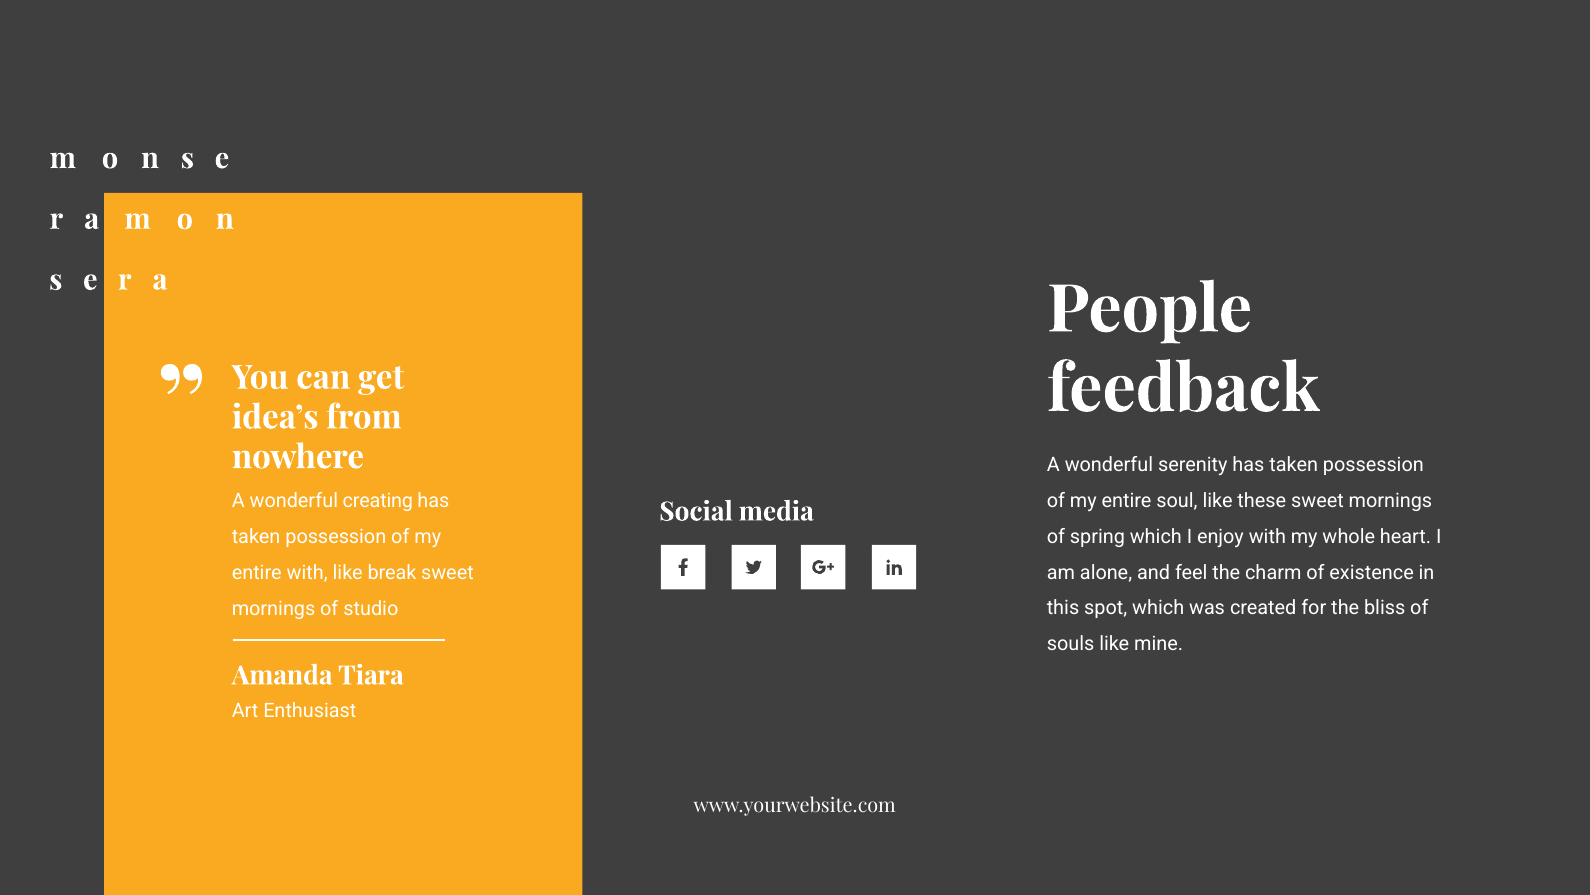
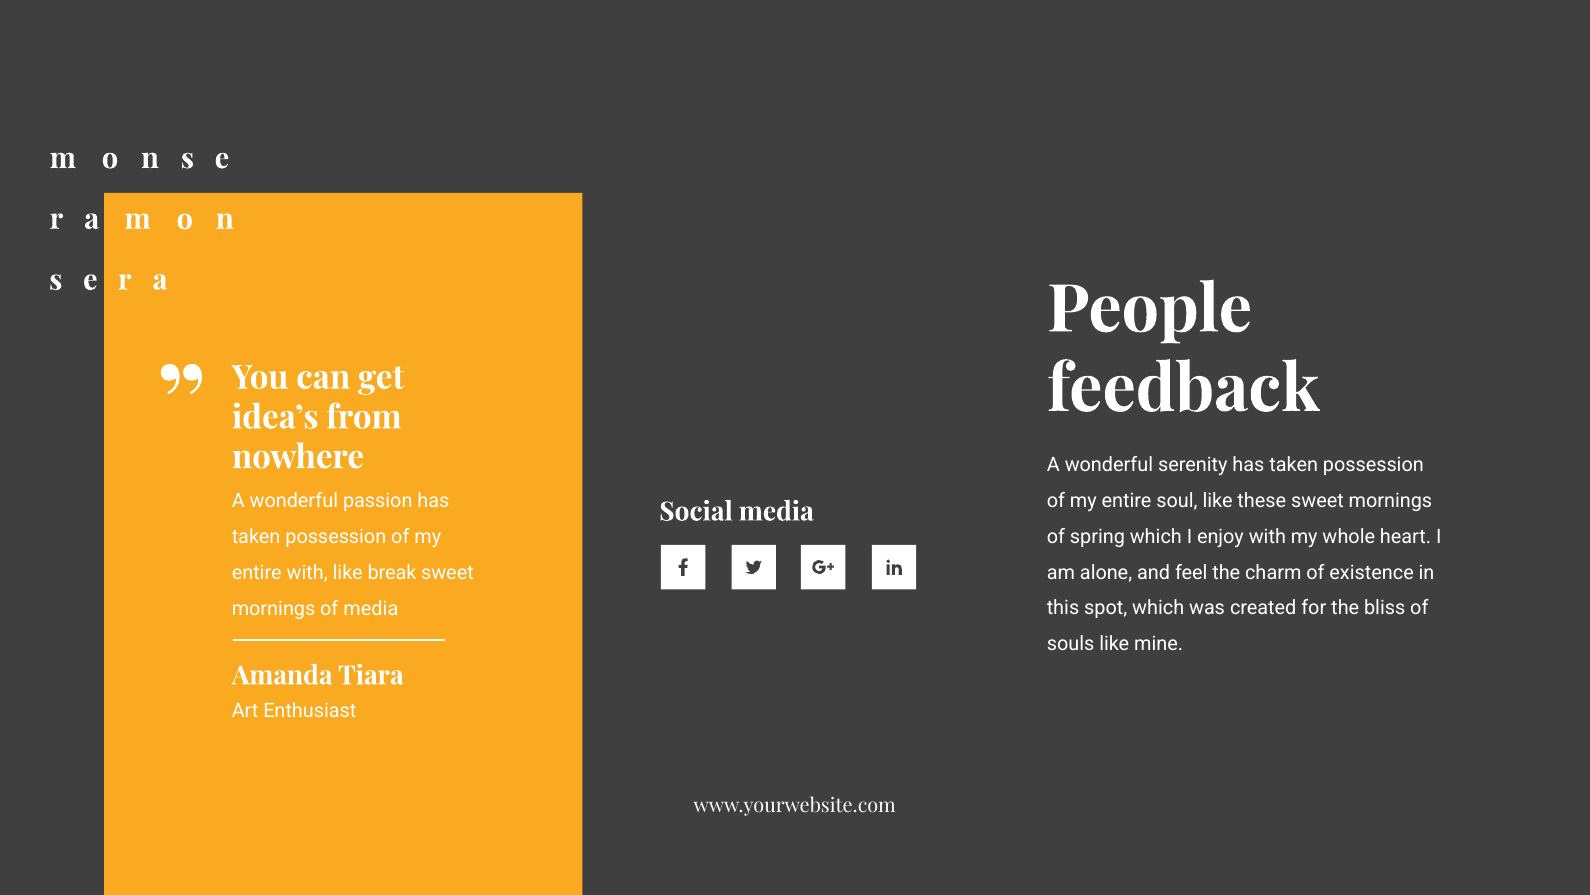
creating: creating -> passion (378, 501)
of studio: studio -> media (371, 608)
